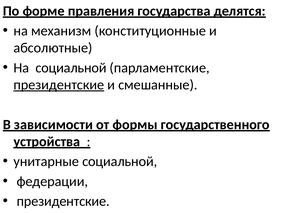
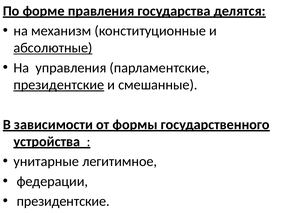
абсолютные underline: none -> present (53, 48)
На социальной: социальной -> управления (71, 68)
унитарные социальной: социальной -> легитимное (120, 161)
